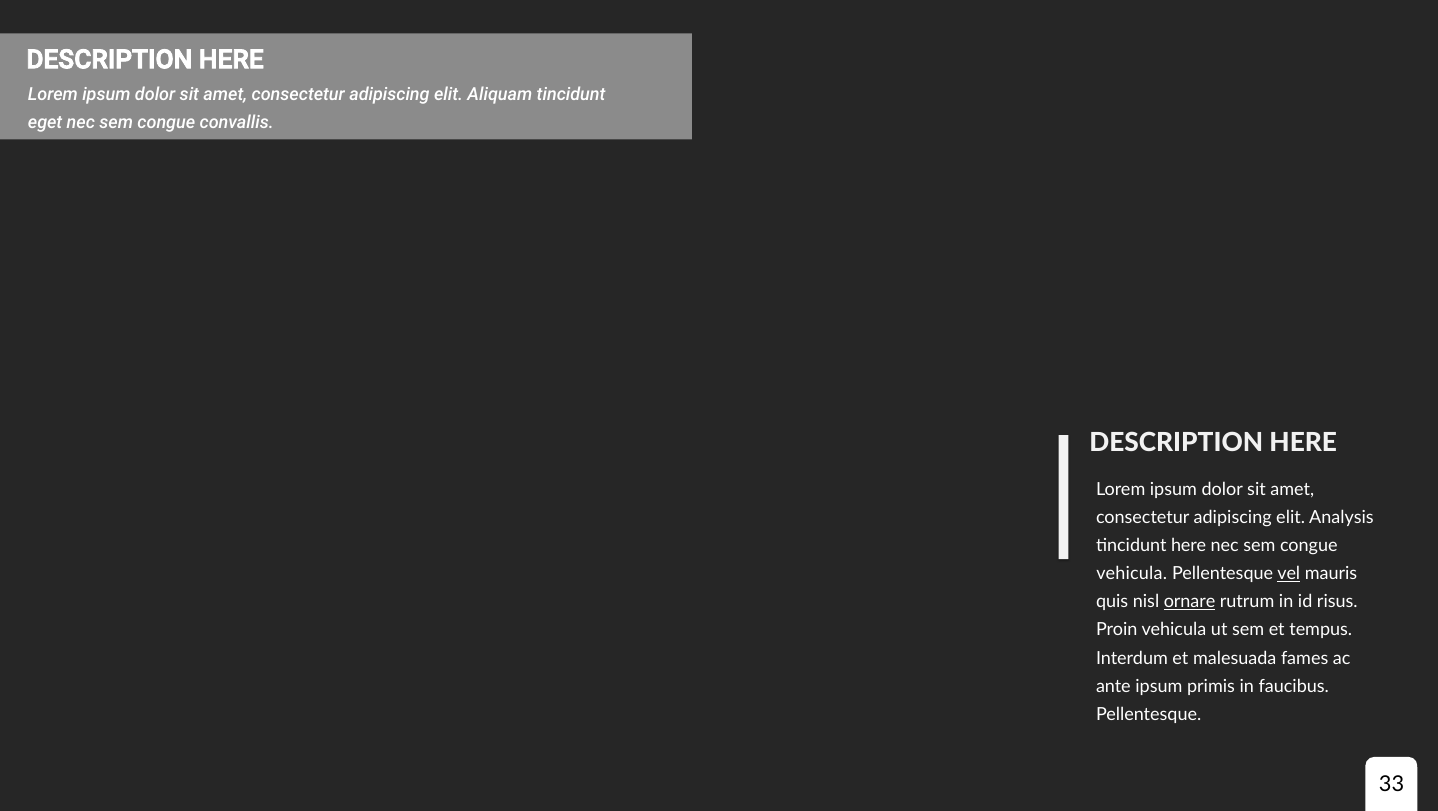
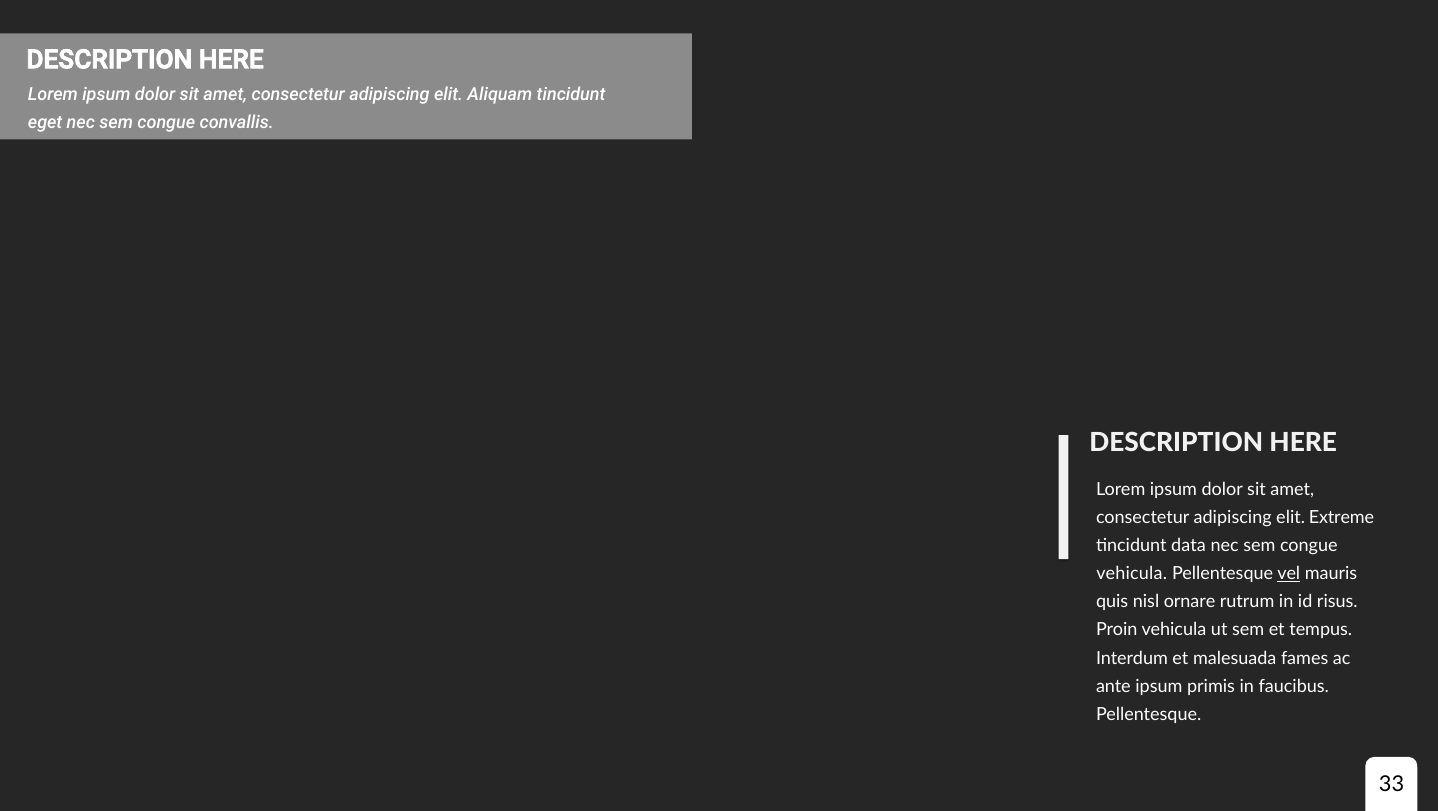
Analysis: Analysis -> Extreme (1342, 518)
tincidunt here: here -> data (1189, 546)
ornare underline: present -> none (1190, 602)
